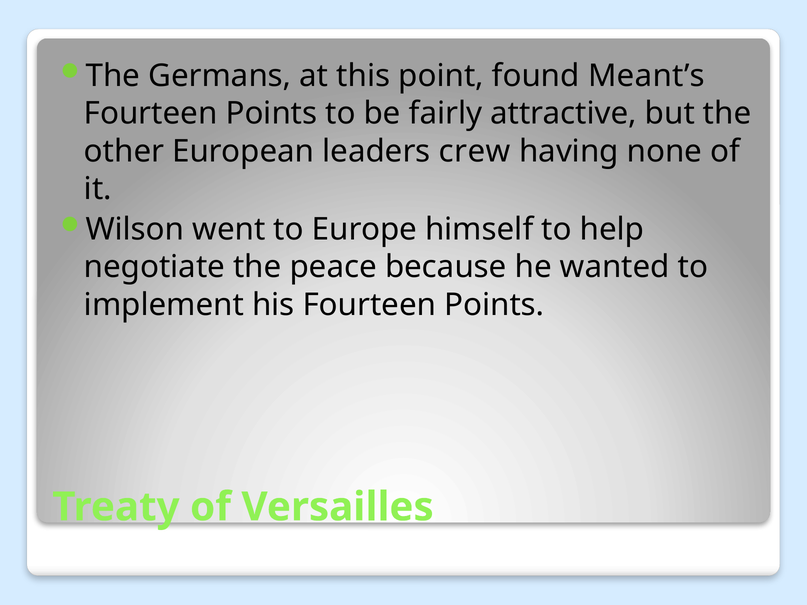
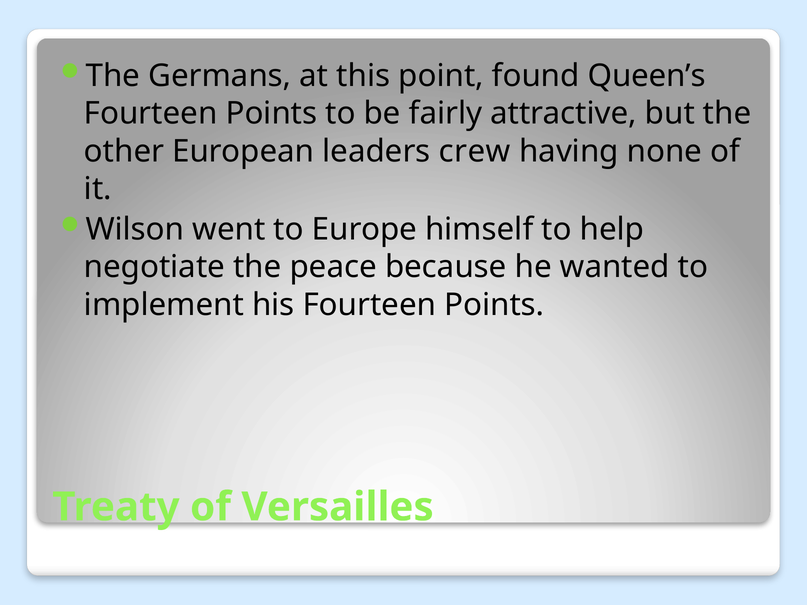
Meant’s: Meant’s -> Queen’s (647, 76)
